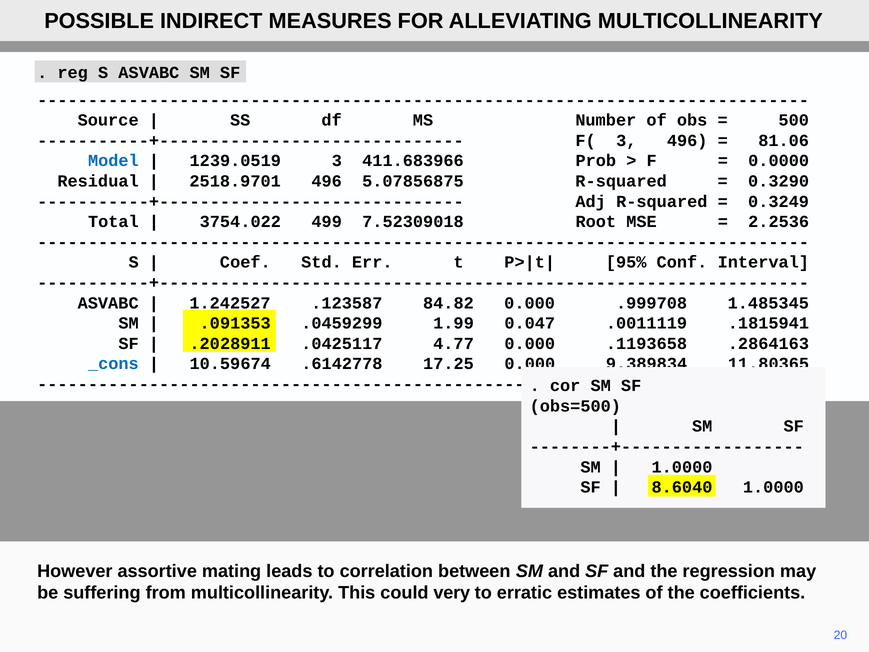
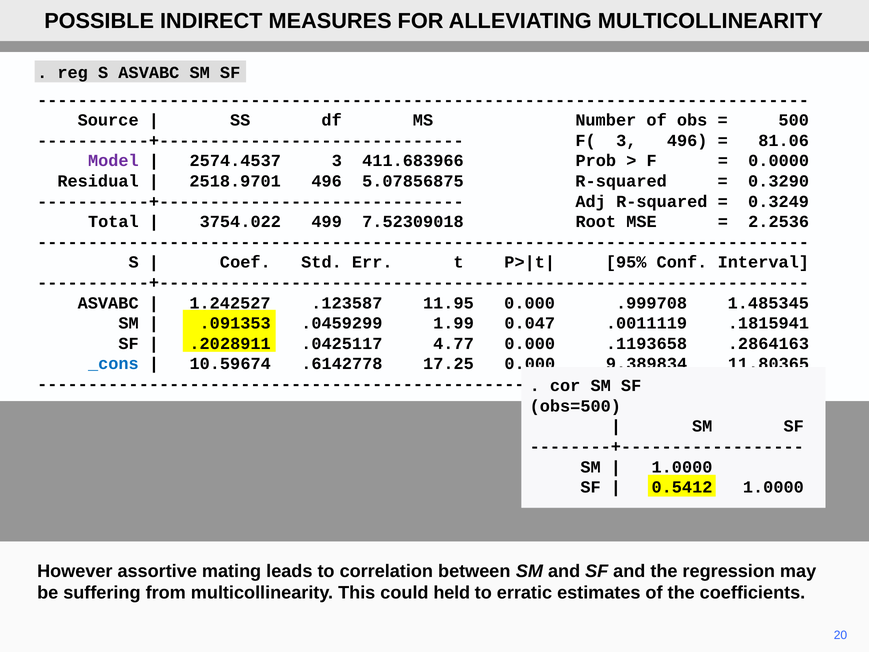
Model colour: blue -> purple (113, 161)
1239.0519: 1239.0519 -> 2574.4537 (235, 161)
84.82: 84.82 -> 11.95 (448, 303)
8.6040: 8.6040 -> 0.5412 (682, 487)
very: very -> held (452, 593)
